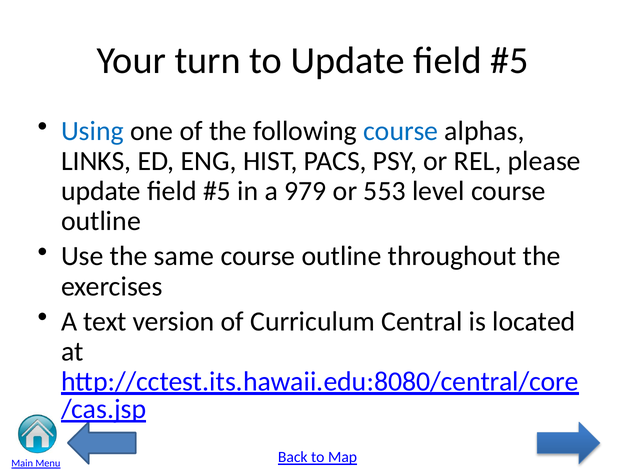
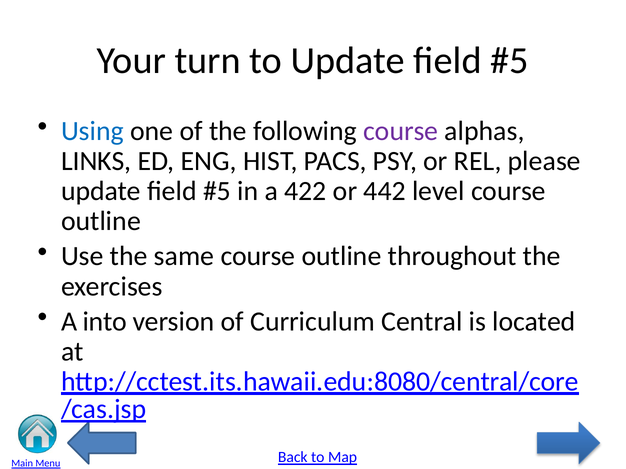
course colour: blue -> purple (401, 131)
979: 979 -> 422 (305, 191)
553: 553 -> 442 (385, 191)
text: text -> into (105, 322)
